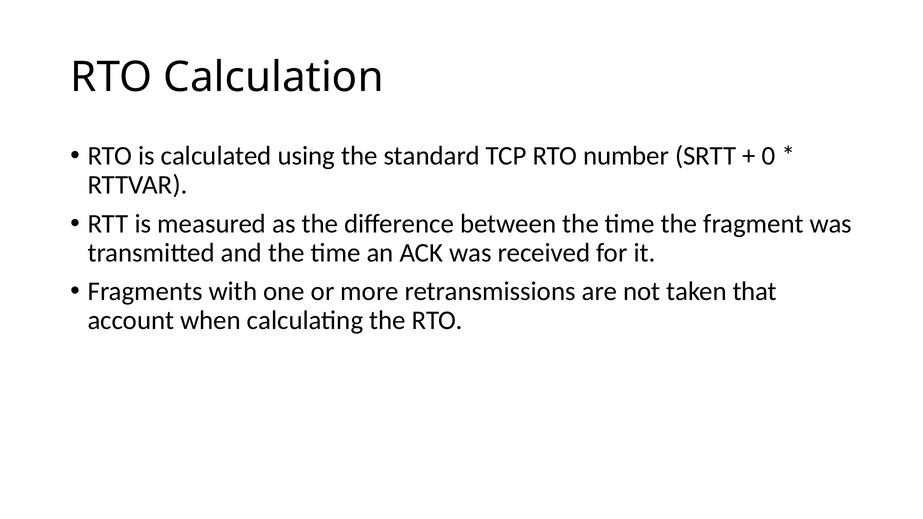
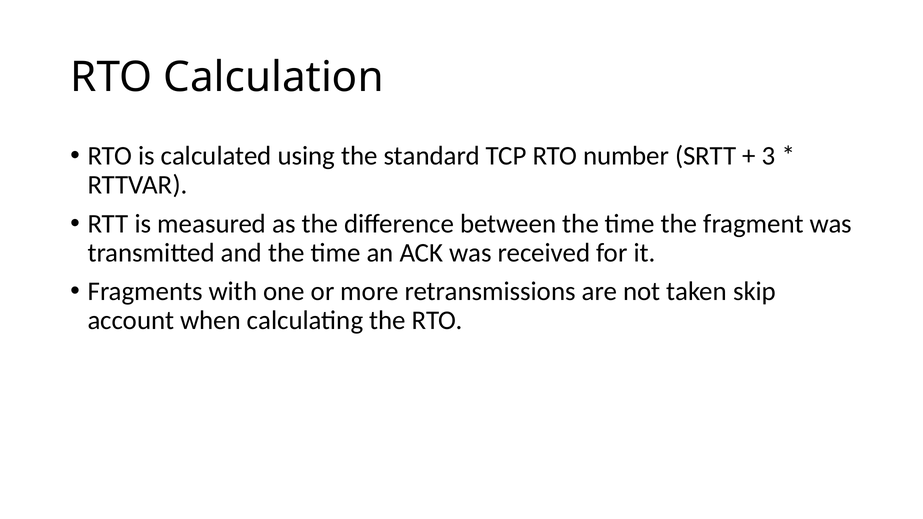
0: 0 -> 3 (769, 156)
that: that -> skip (755, 292)
